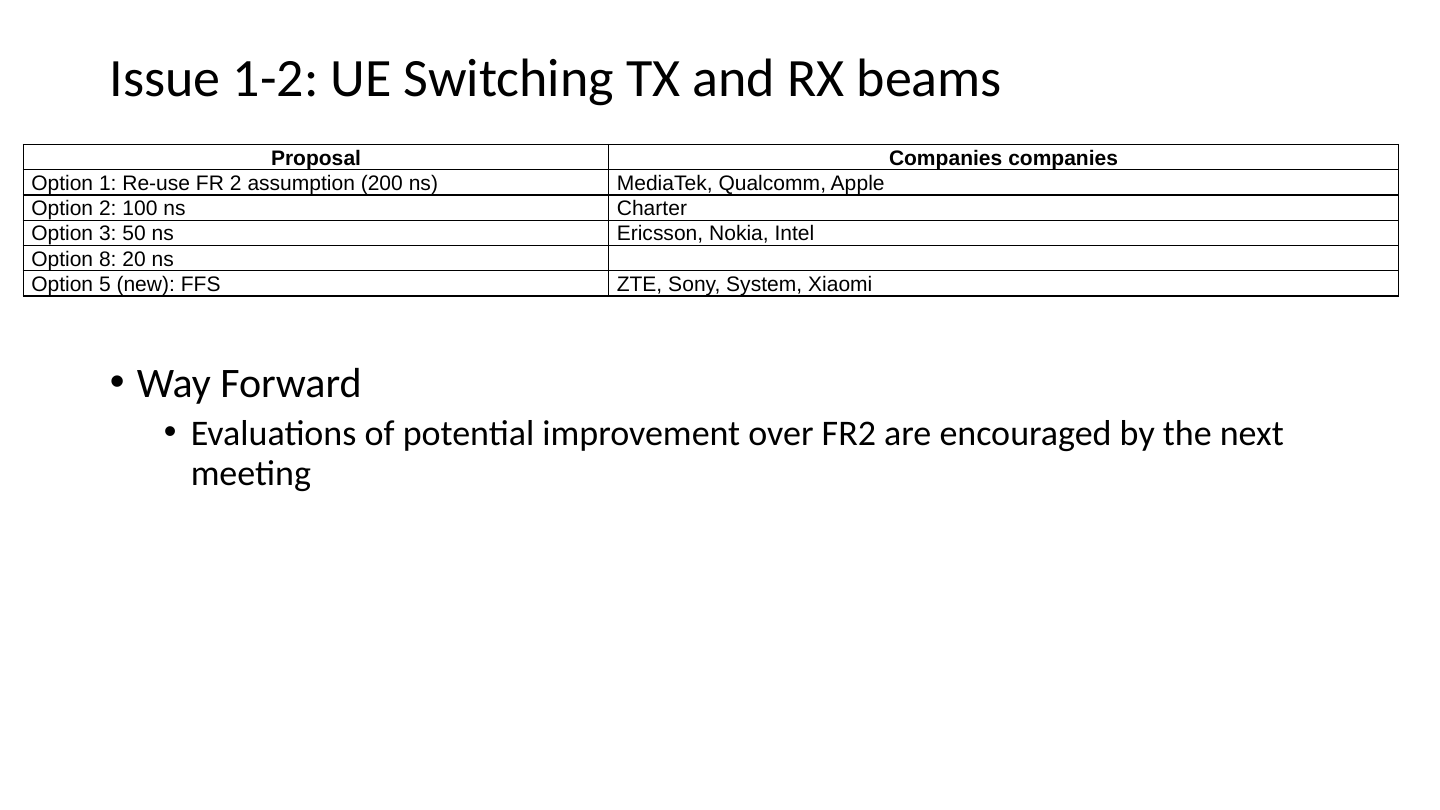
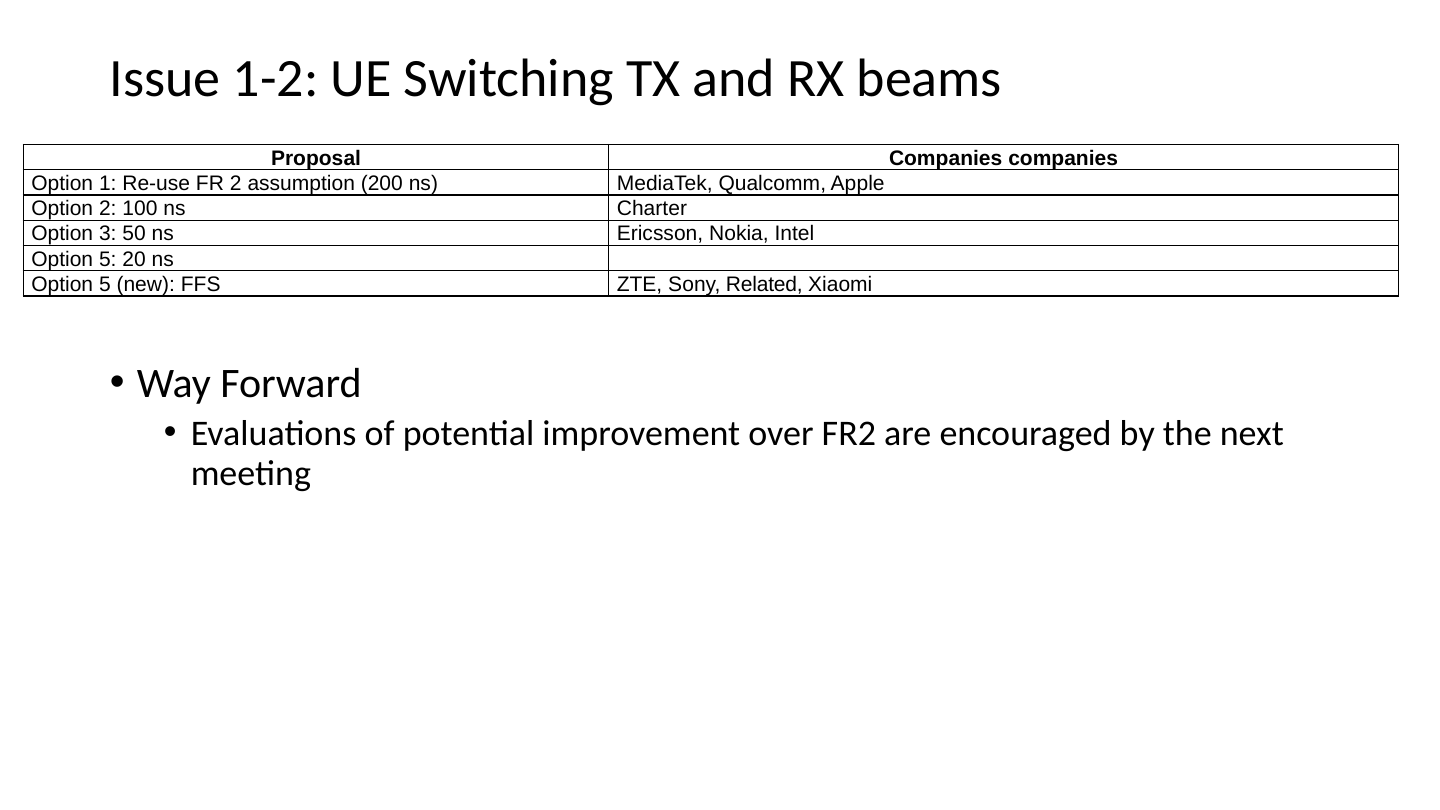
8: 8 -> 5 (108, 259)
System: System -> Related (764, 284)
